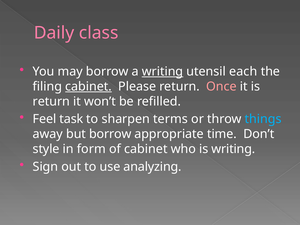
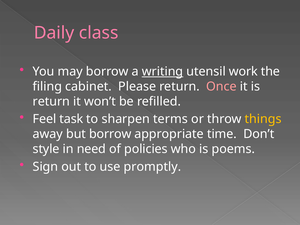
each: each -> work (243, 72)
cabinet underline: present -> none (88, 87)
things colour: light blue -> yellow (263, 119)
form: form -> need (91, 149)
of cabinet: cabinet -> policies (146, 149)
is writing: writing -> poems (233, 149)
analyzing: analyzing -> promptly (152, 167)
